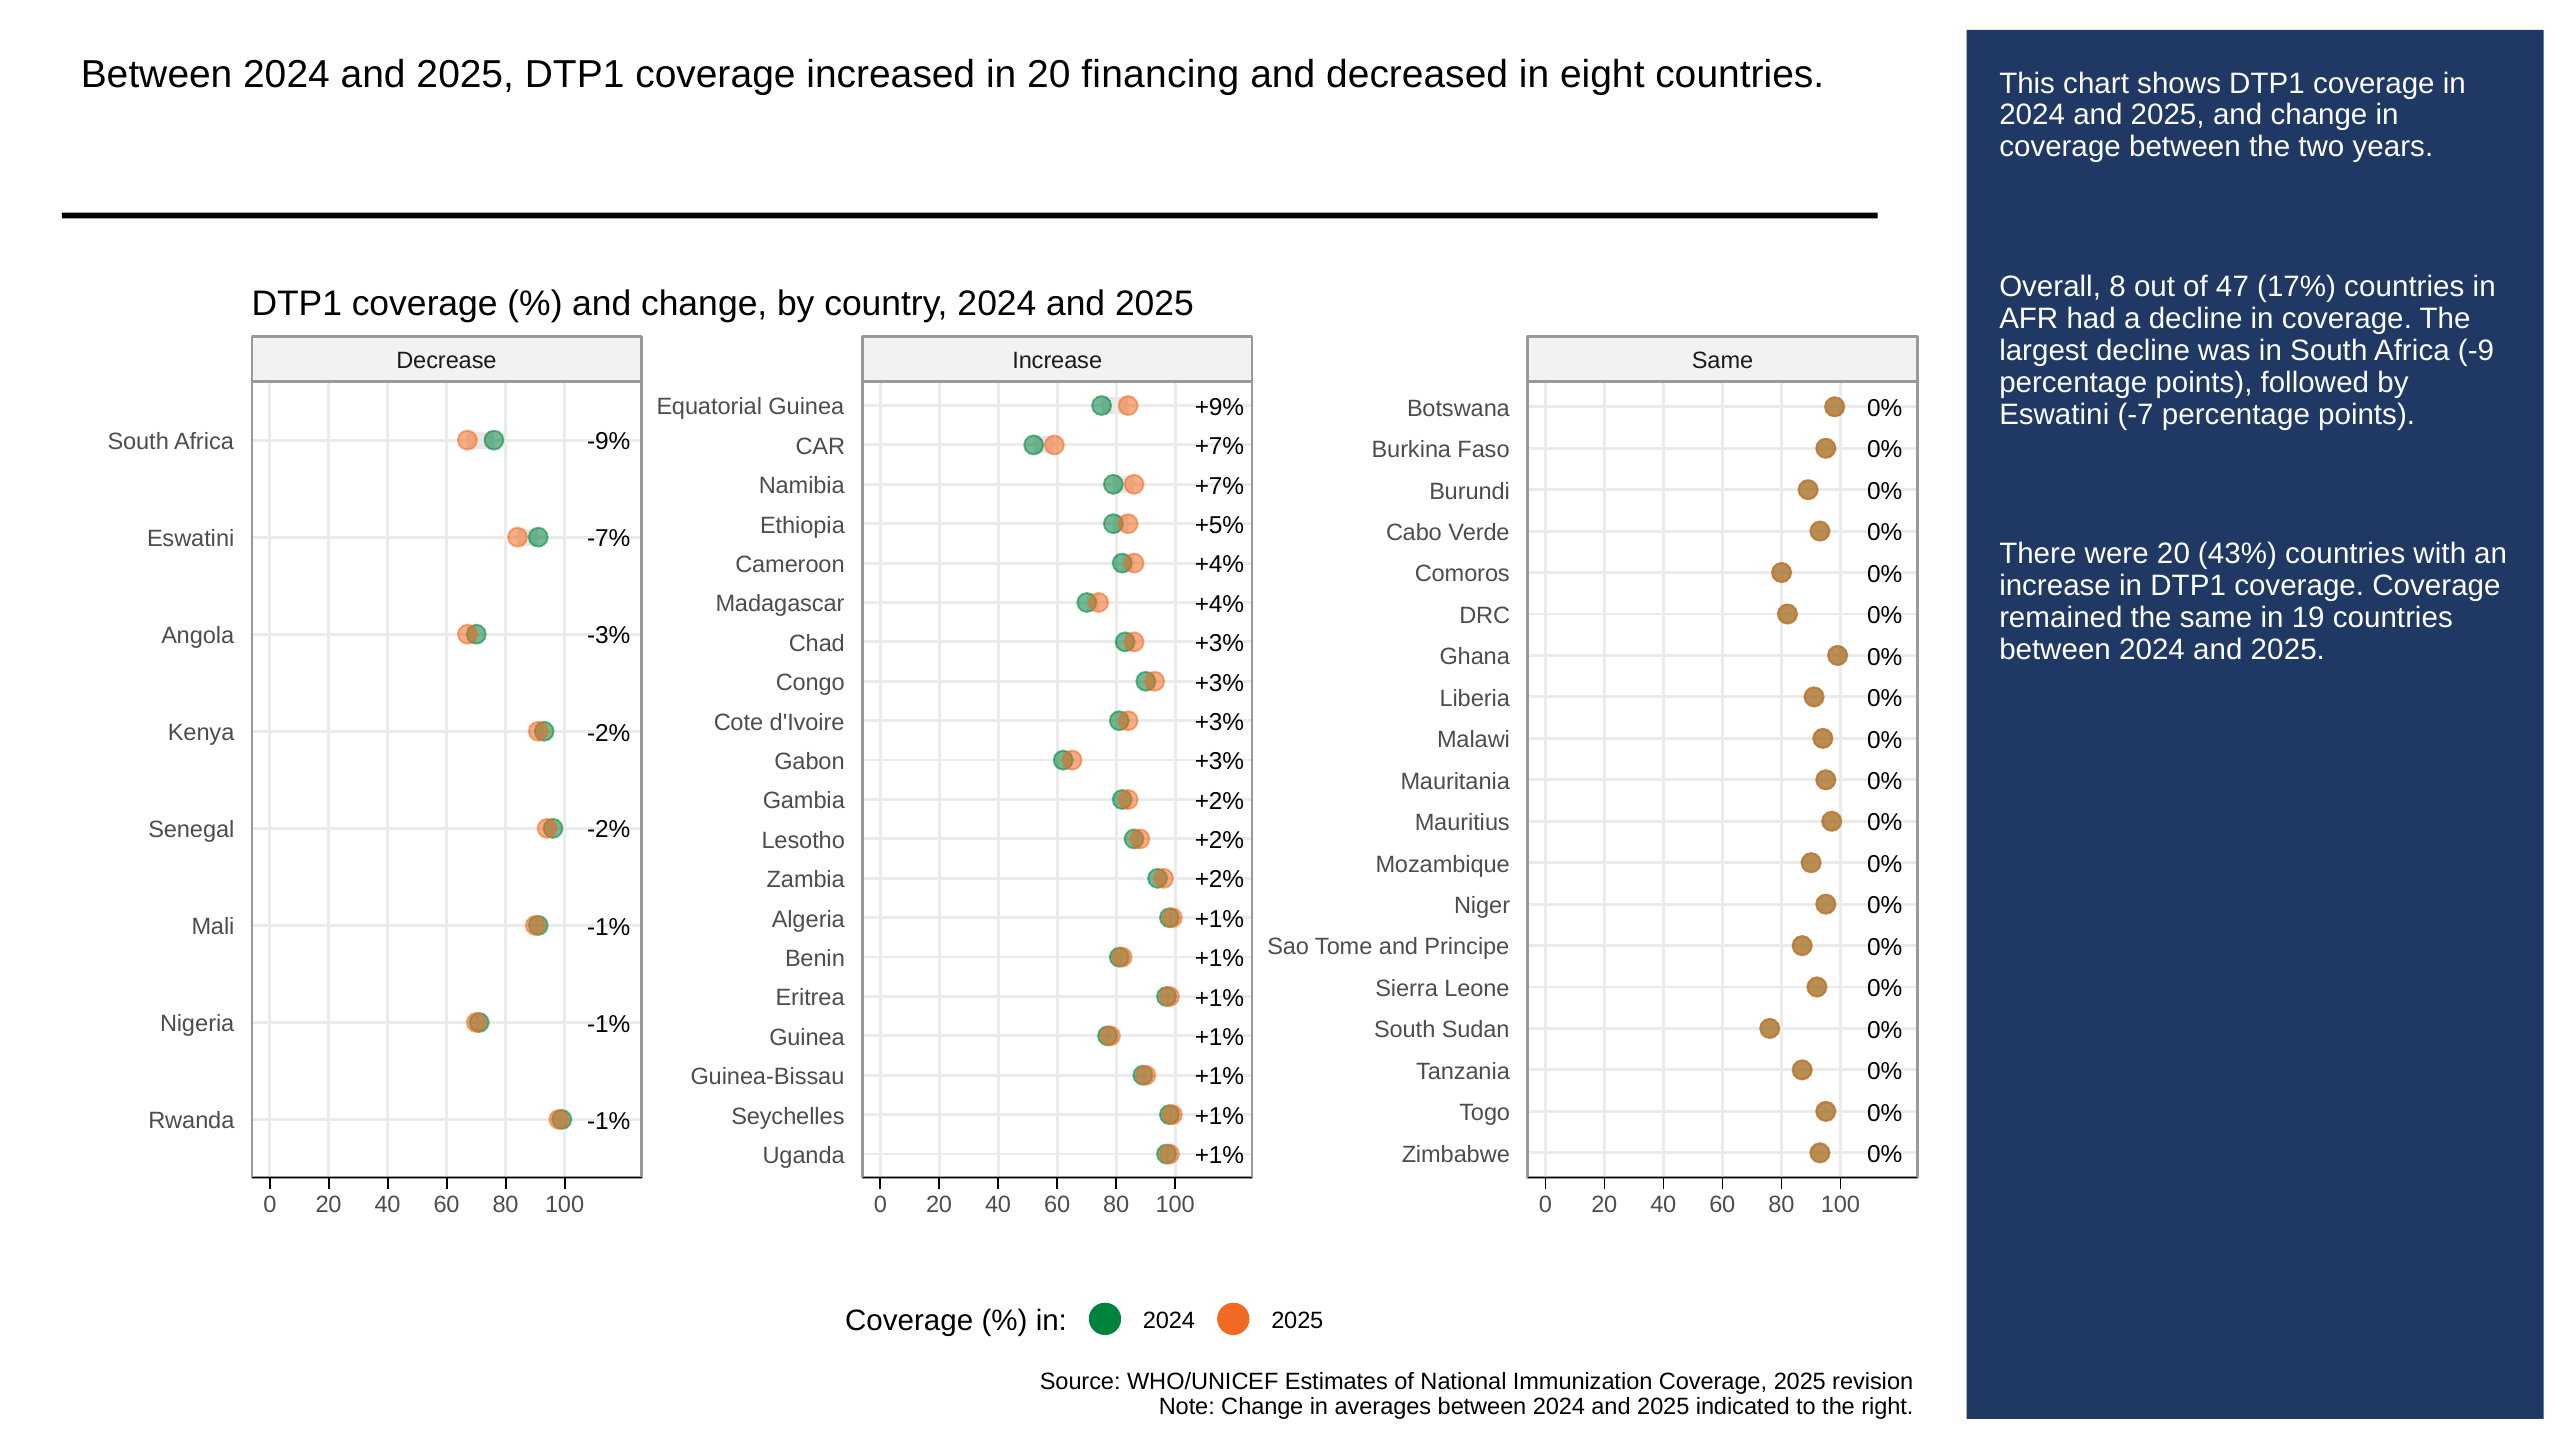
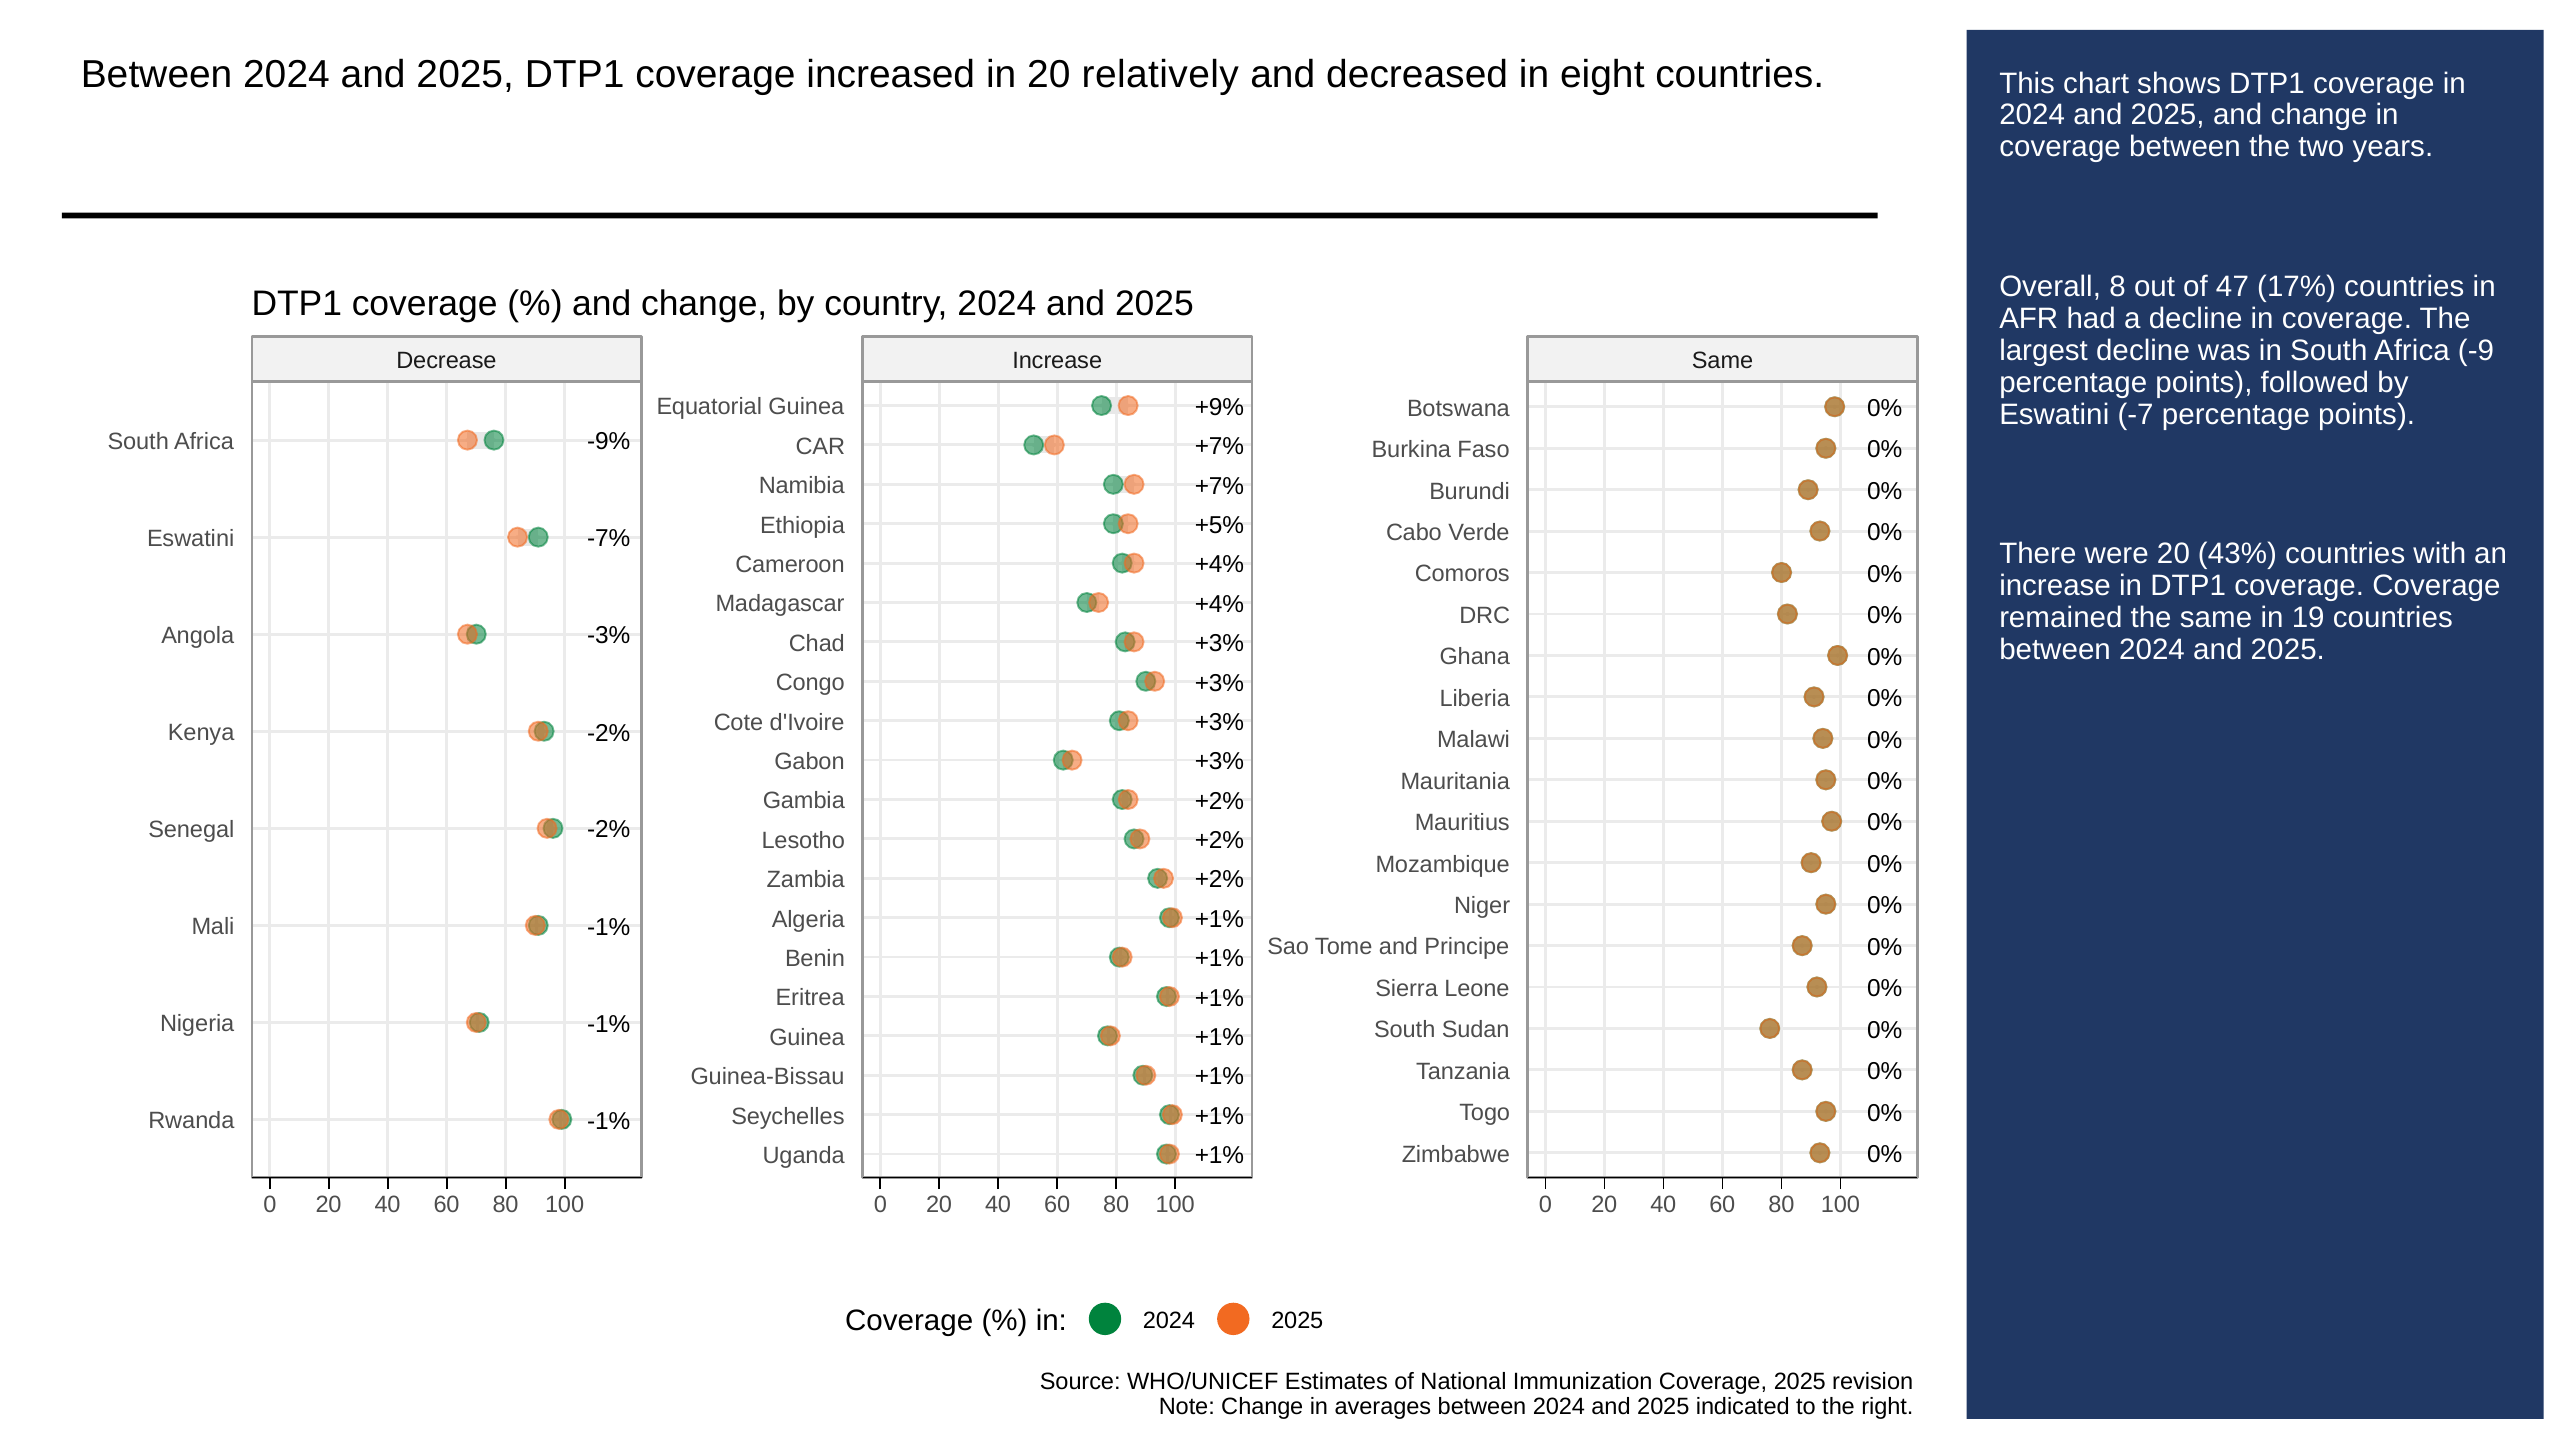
financing: financing -> relatively (1160, 74)
